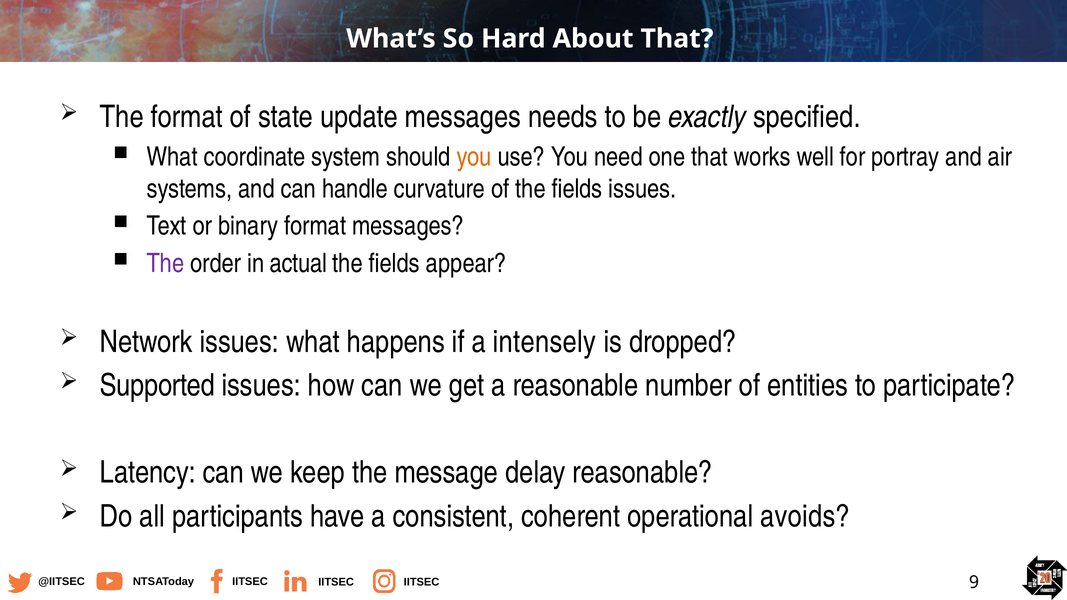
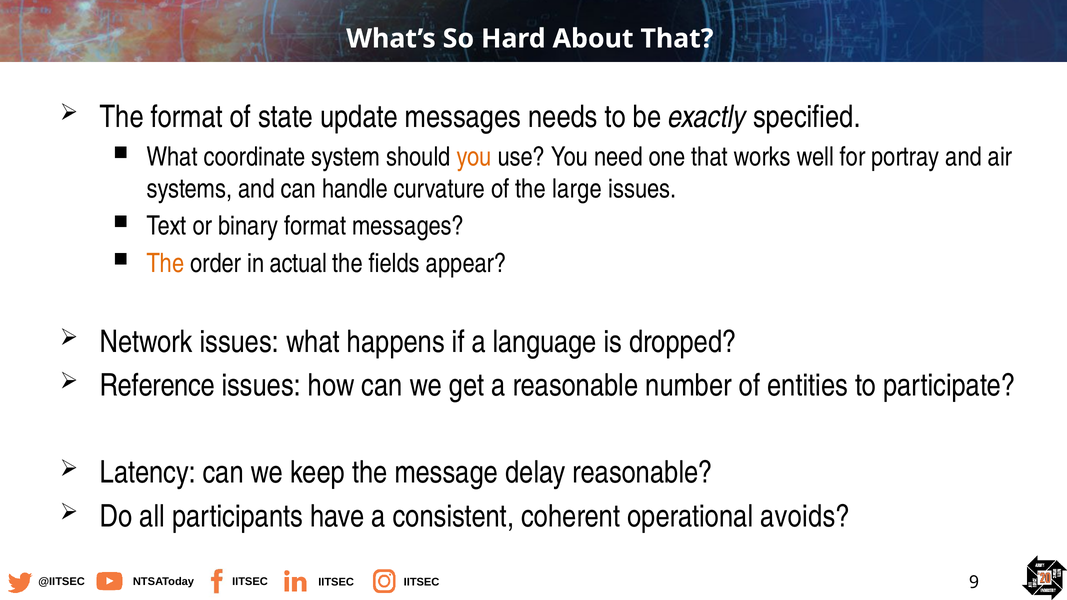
of the fields: fields -> large (577, 189)
The colour: purple -> orange (165, 263)
intensely: intensely -> language (545, 342)
Supported: Supported -> Reference (157, 386)
